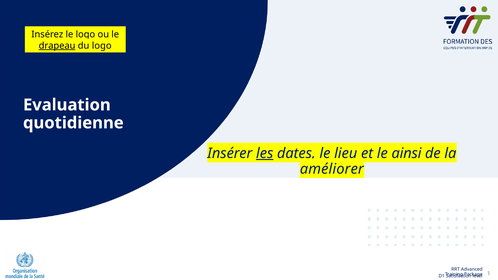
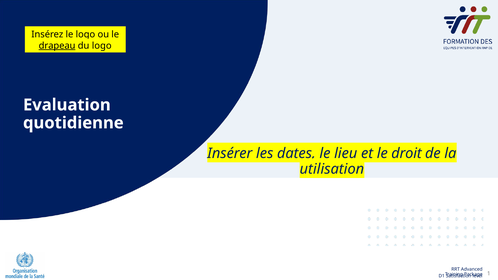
les underline: present -> none (265, 153)
ainsi: ainsi -> droit (407, 153)
améliorer: améliorer -> utilisation (332, 169)
